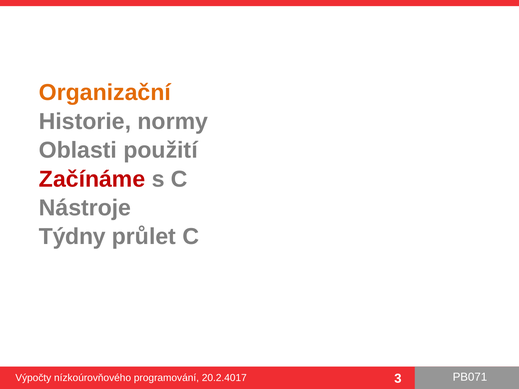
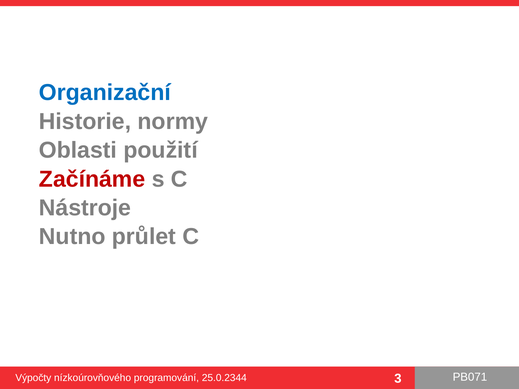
Organizační colour: orange -> blue (105, 93)
Týdny: Týdny -> Nutno (72, 237)
20.2.4017: 20.2.4017 -> 25.0.2344 (224, 378)
